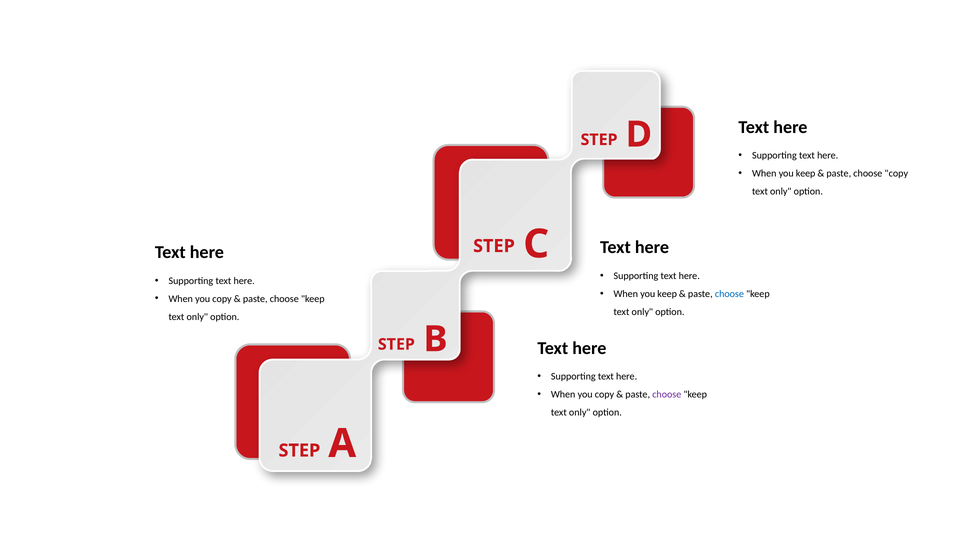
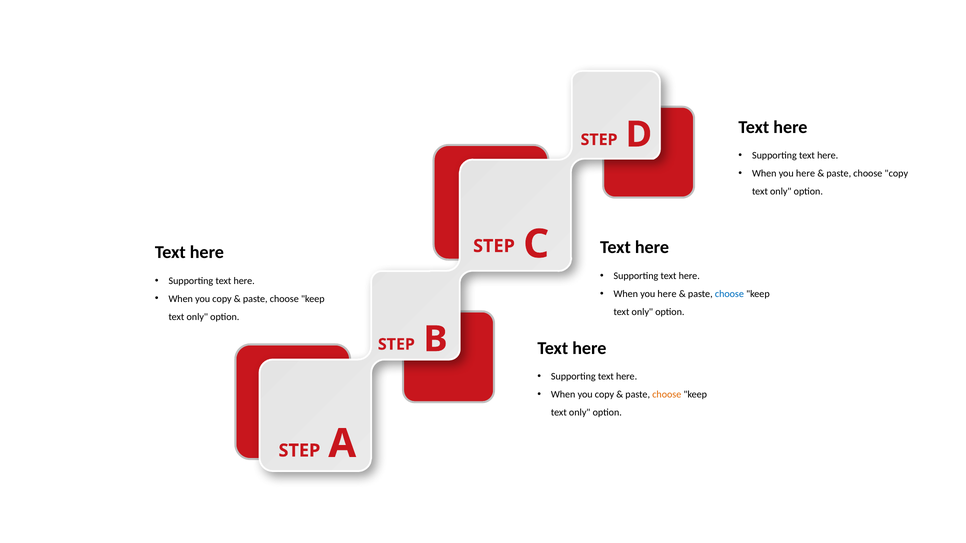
keep: keep -> here (805, 174)
keep: keep -> here (667, 294)
choose colour: purple -> orange (667, 395)
